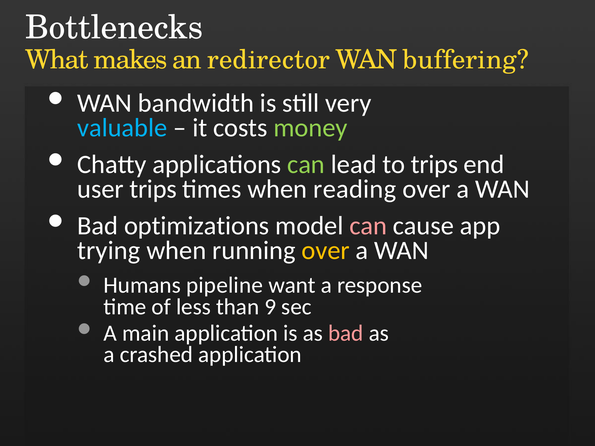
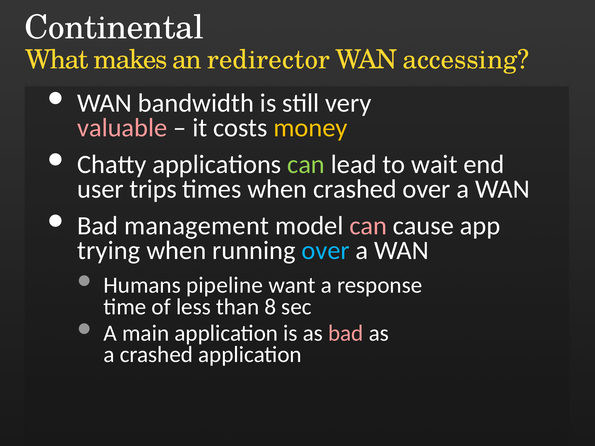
Bottlenecks: Bottlenecks -> Continental (114, 28)
buffering: buffering -> accessing (466, 60)
valuable colour: light blue -> pink (122, 128)
money colour: light green -> yellow (310, 128)
to trips: trips -> wait (434, 164)
when reading: reading -> crashed (355, 189)
optimizations: optimizations -> management (197, 226)
over colour: yellow -> light blue (326, 251)
9: 9 -> 8 (270, 307)
